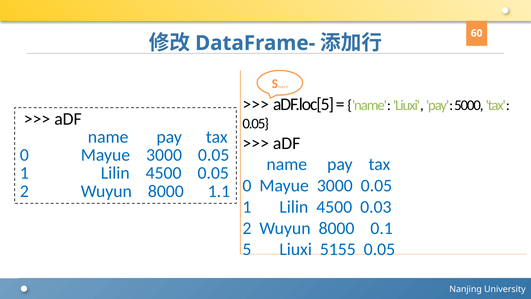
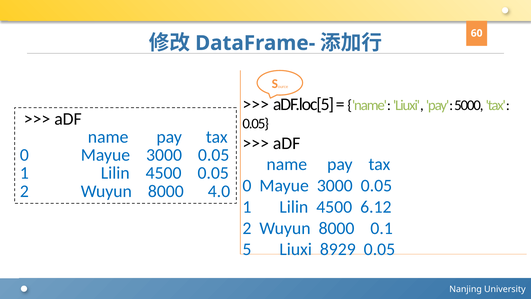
1.1: 1.1 -> 4.0 (219, 191)
0.03: 0.03 -> 6.12 (376, 207)
5155: 5155 -> 8929 (338, 249)
